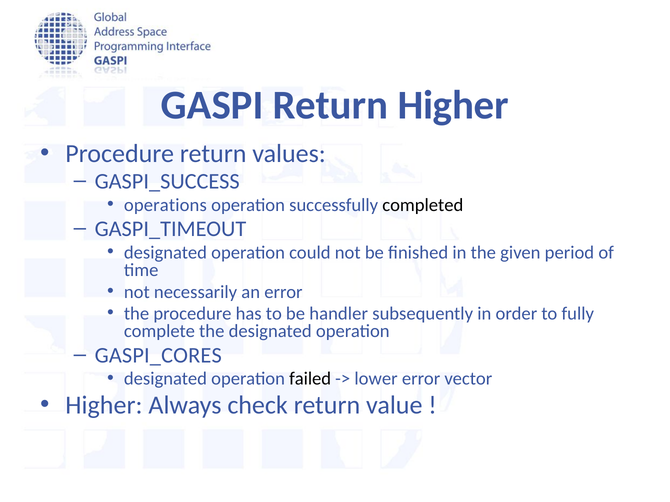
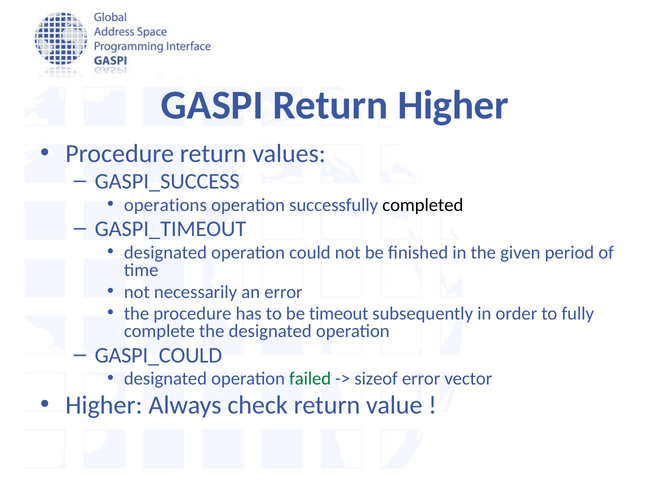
handler: handler -> timeout (339, 314)
GASPI_CORES: GASPI_CORES -> GASPI_COULD (158, 356)
failed colour: black -> green (310, 379)
lower: lower -> sizeof (376, 379)
